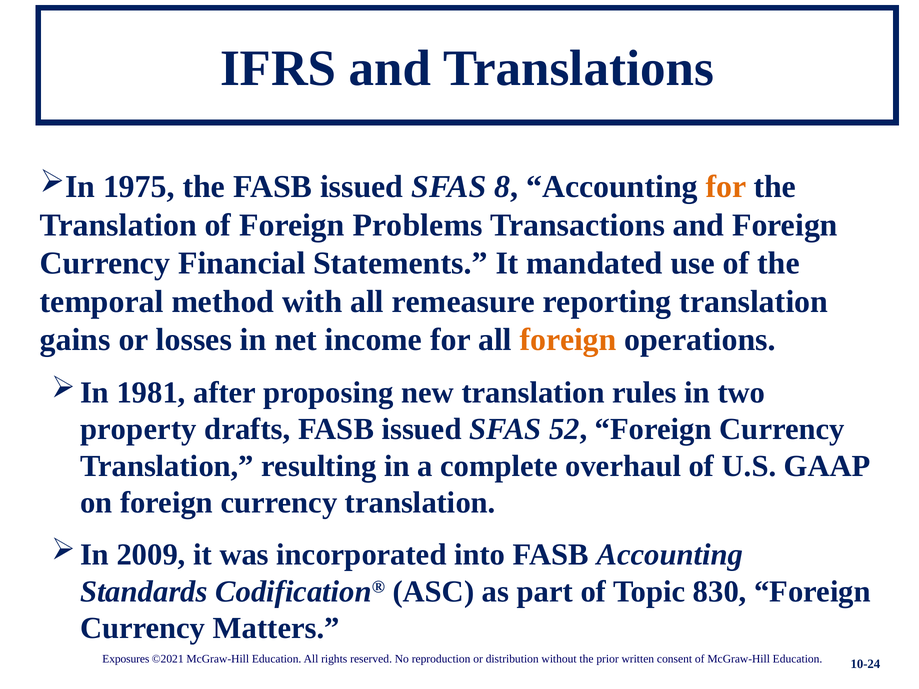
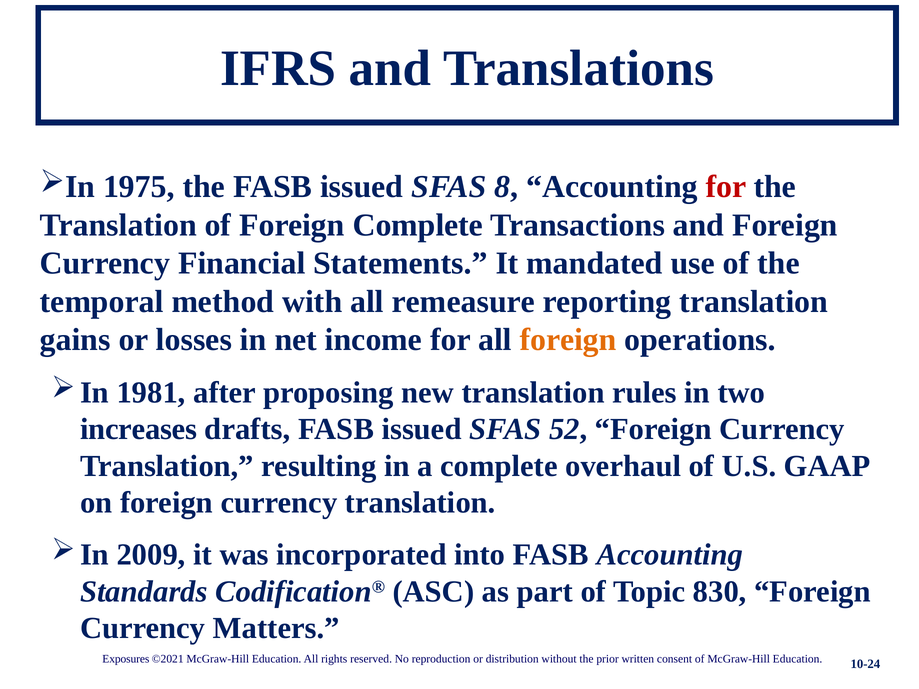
for colour: orange -> red (726, 187)
Foreign Problems: Problems -> Complete (418, 225)
property: property -> increases (139, 429)
